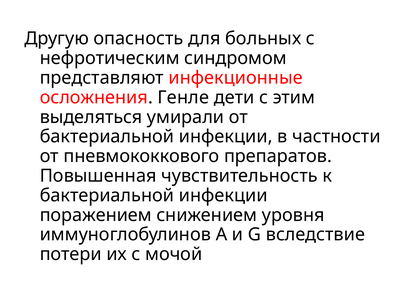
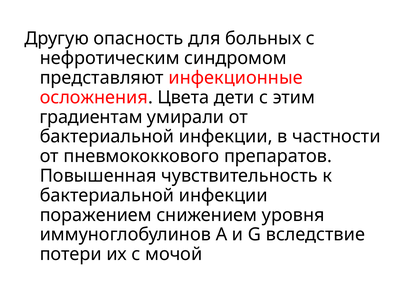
Генле: Генле -> Цвета (183, 97)
выделяться: выделяться -> градиентам (91, 117)
